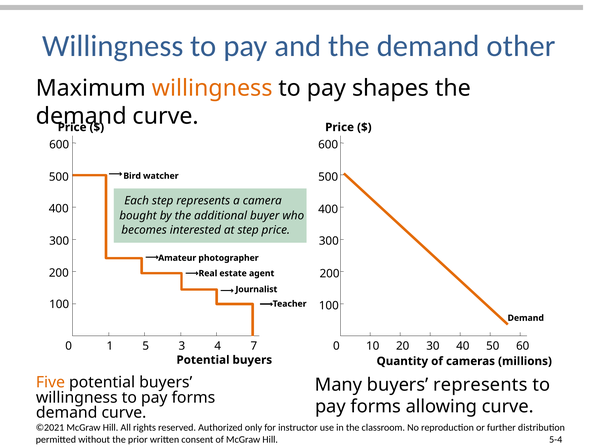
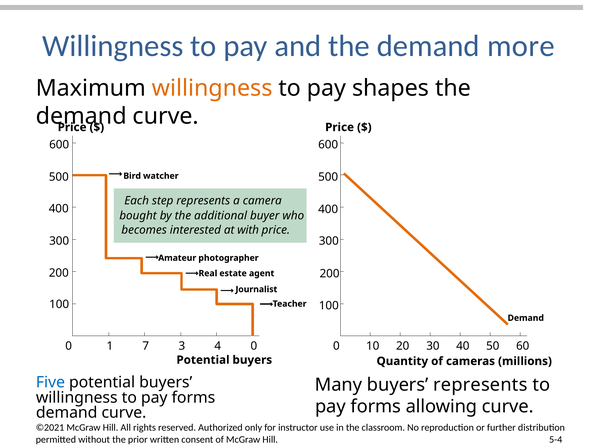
other: other -> more (521, 46)
at step: step -> with (248, 230)
5: 5 -> 7 (146, 346)
4 7: 7 -> 0 (254, 346)
Five colour: orange -> blue (50, 383)
